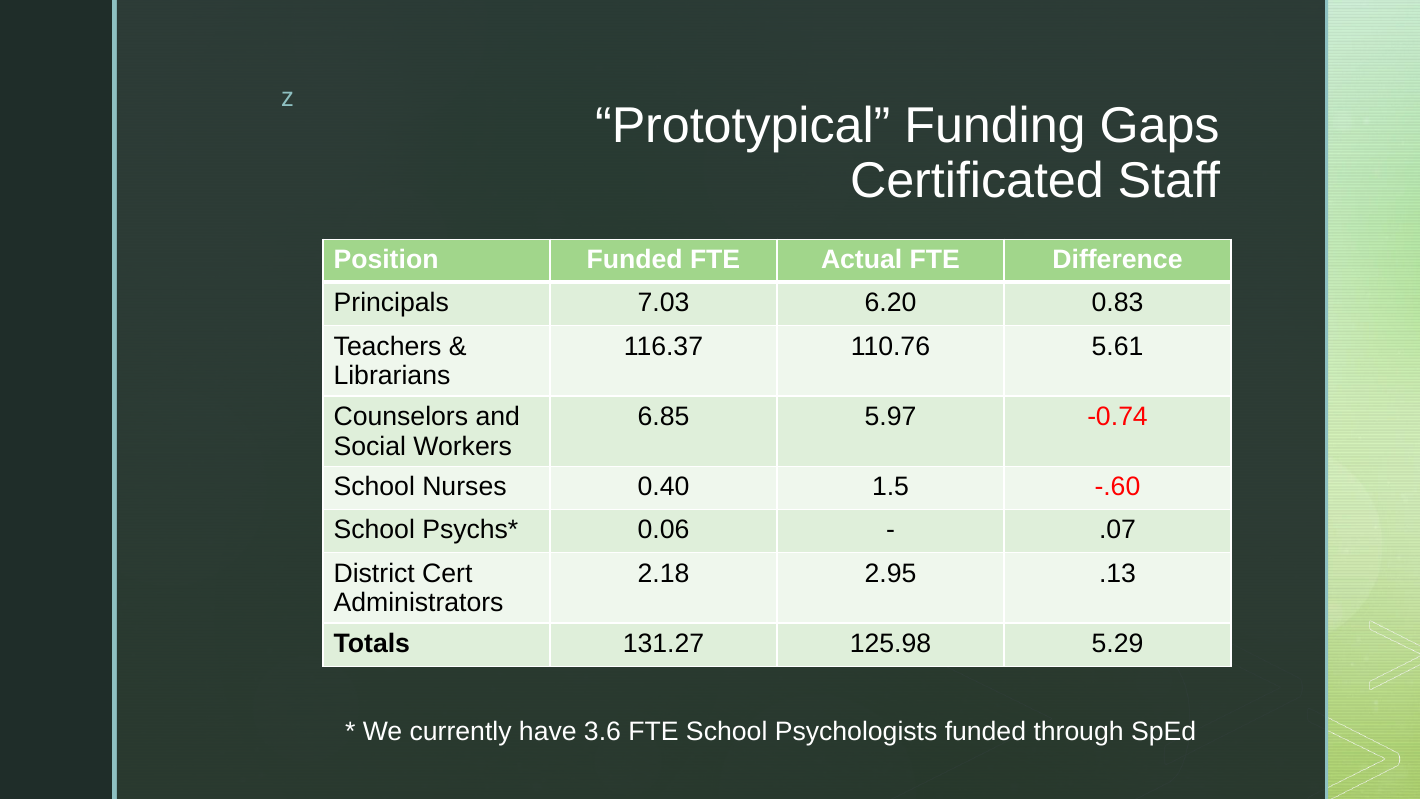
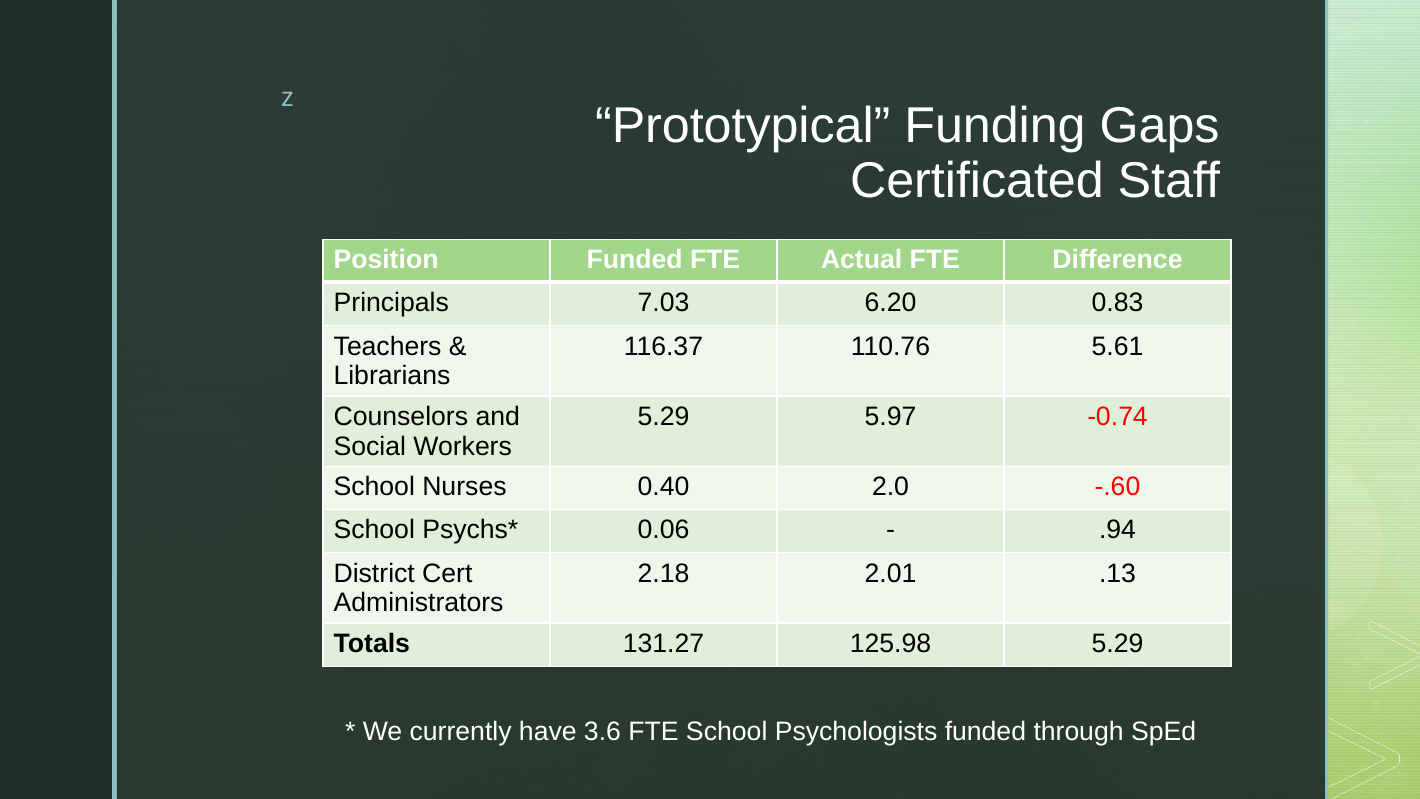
6.85: 6.85 -> 5.29 (664, 416)
1.5: 1.5 -> 2.0 (891, 487)
.07: .07 -> .94 (1118, 530)
2.95: 2.95 -> 2.01 (891, 573)
